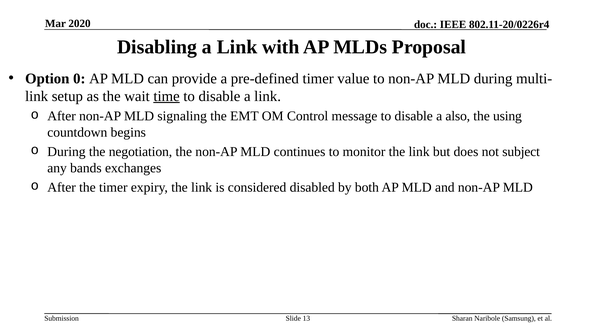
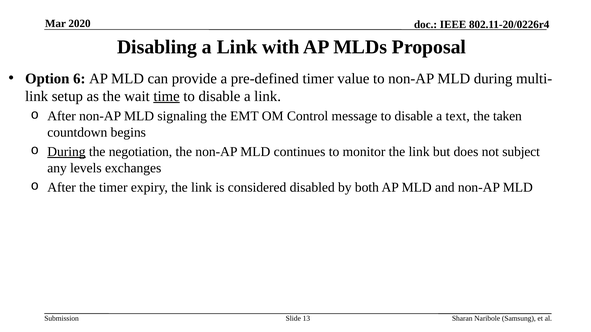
0: 0 -> 6 (79, 79)
also: also -> text (458, 116)
using: using -> taken (507, 116)
During underline: none -> present (66, 152)
bands: bands -> levels (86, 168)
